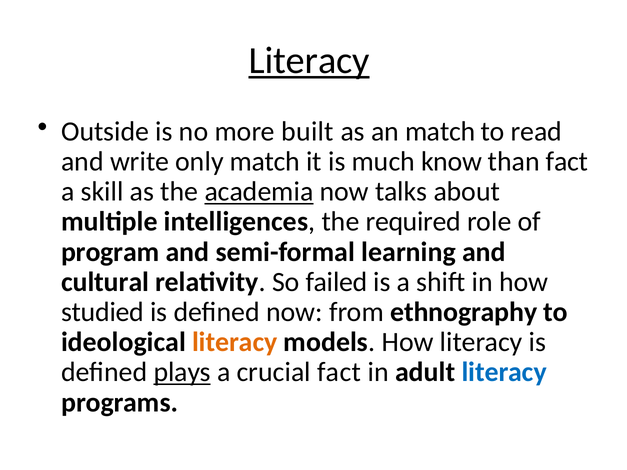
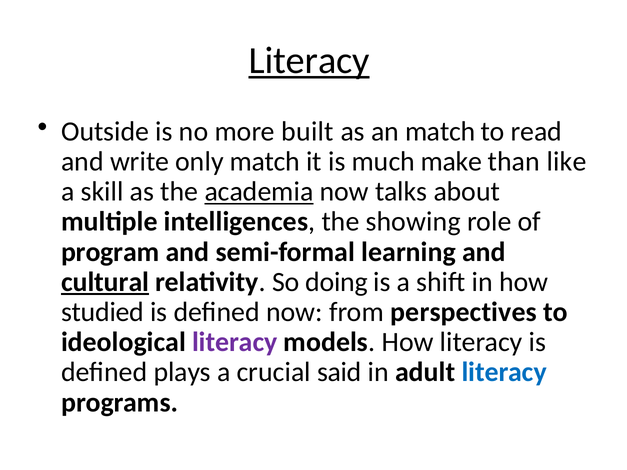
know: know -> make (452, 162)
than fact: fact -> like (567, 162)
required: required -> showing (413, 222)
cultural underline: none -> present (105, 282)
failed: failed -> doing (337, 282)
ethnography: ethnography -> perspectives (464, 312)
literacy colour: orange -> purple (235, 342)
plays underline: present -> none (182, 372)
crucial fact: fact -> said (339, 372)
